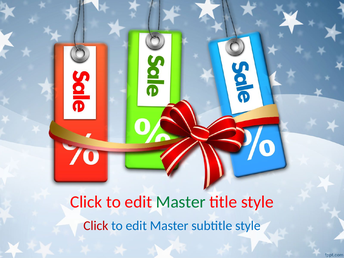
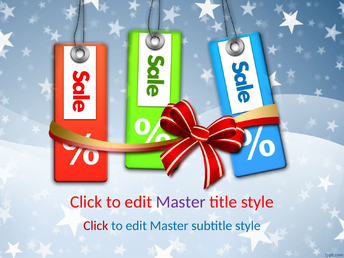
Master colour: green -> purple (181, 202)
